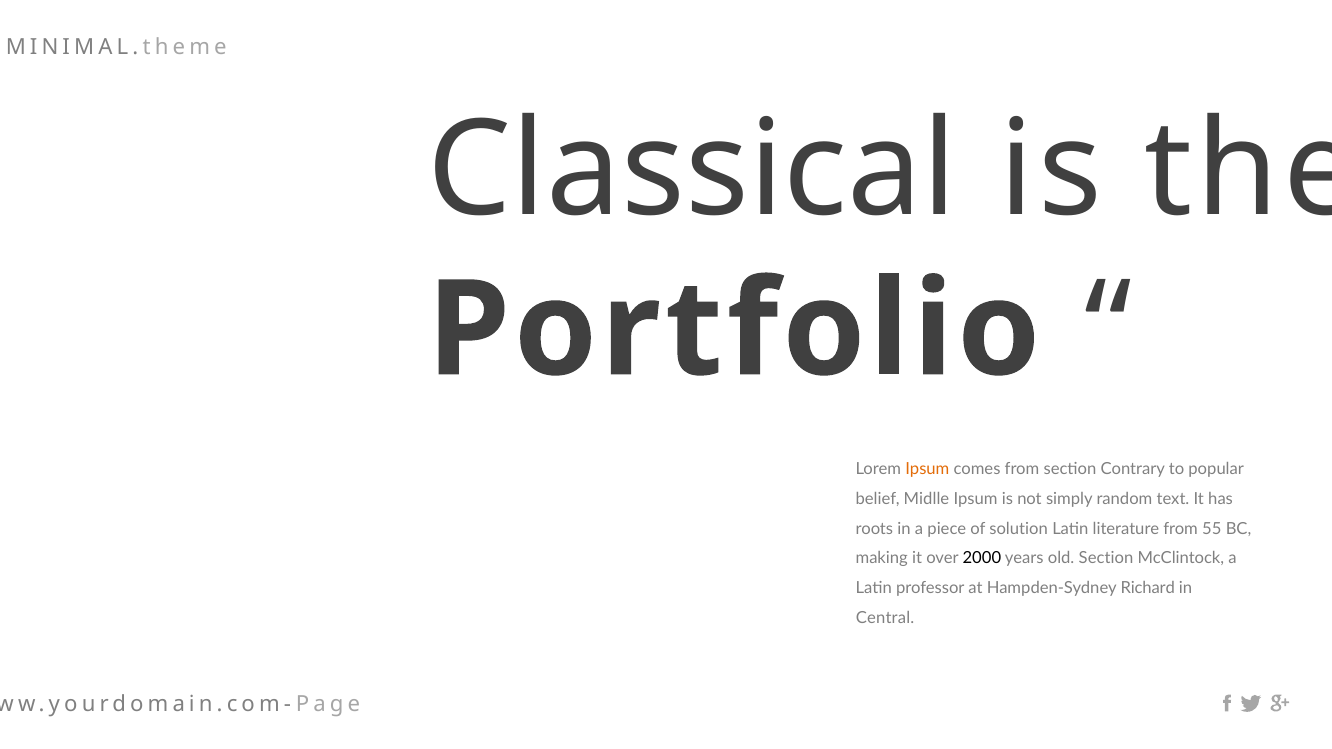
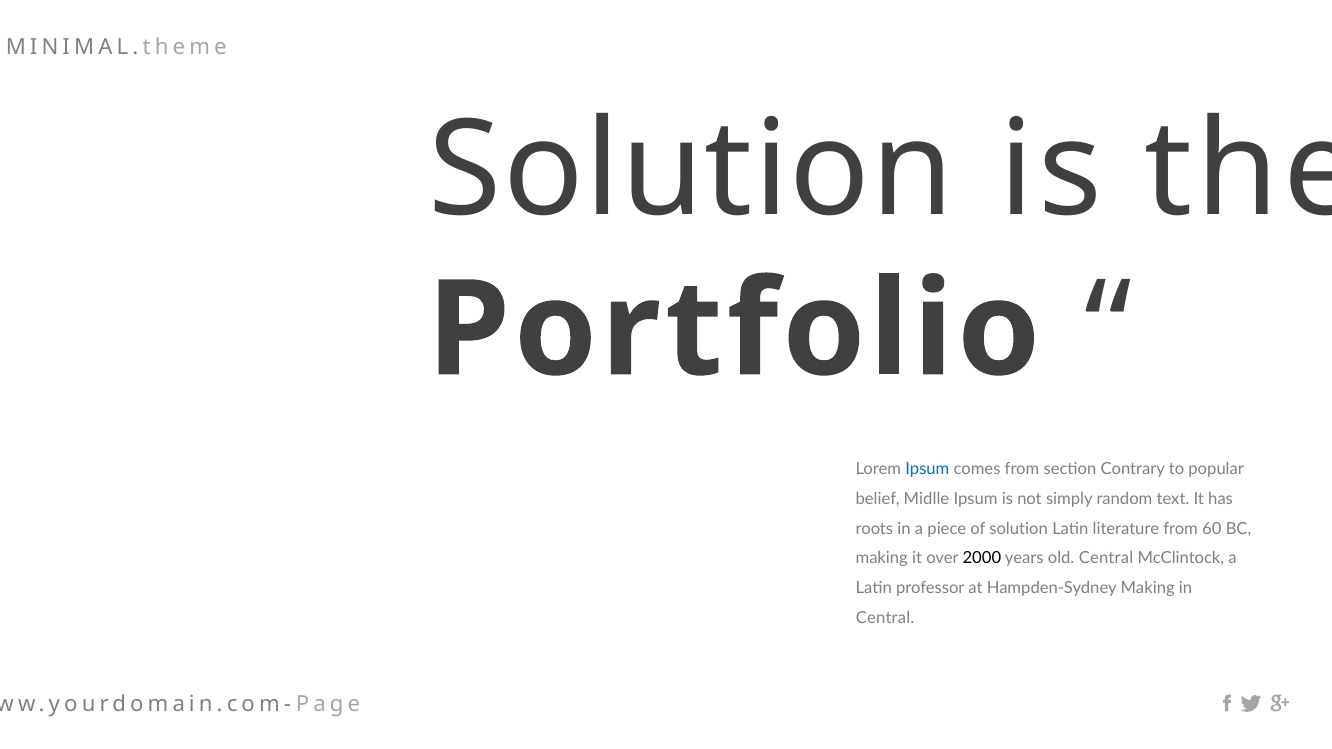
Classical: Classical -> Solution (692, 171)
Ipsum colour: orange -> blue (927, 469)
55: 55 -> 60 (1212, 529)
old Section: Section -> Central (1106, 559)
Hampden-Sydney Richard: Richard -> Making (1148, 589)
